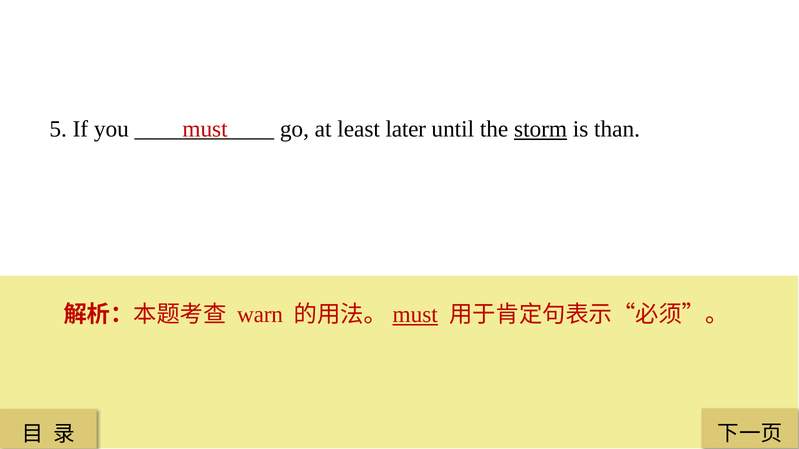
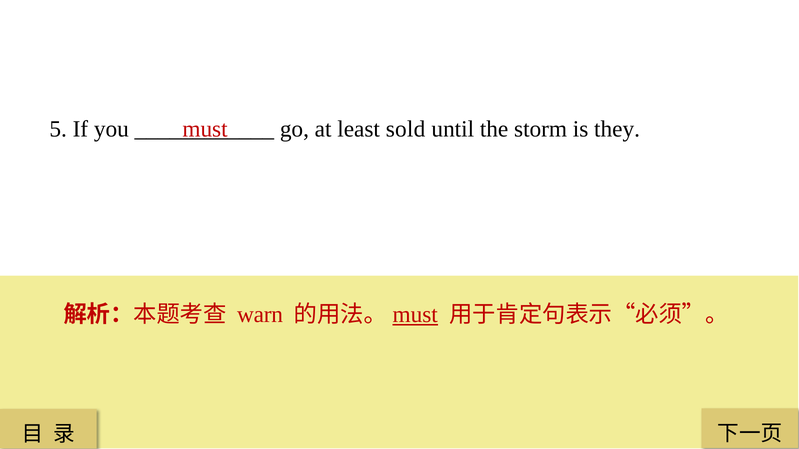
later: later -> sold (406, 129)
storm underline: present -> none (541, 129)
than: than -> they (617, 129)
